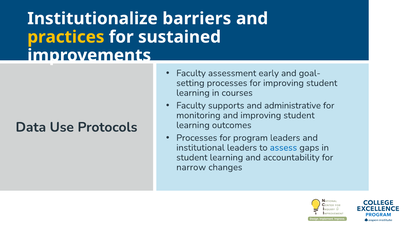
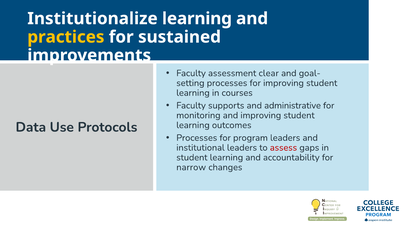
Institutionalize barriers: barriers -> learning (197, 19)
early: early -> clear (269, 73)
assess colour: blue -> red (283, 148)
